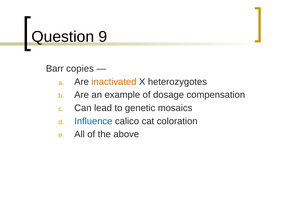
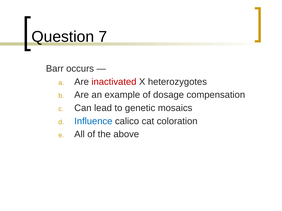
9: 9 -> 7 (103, 37)
copies: copies -> occurs (80, 69)
inactivated colour: orange -> red (114, 82)
